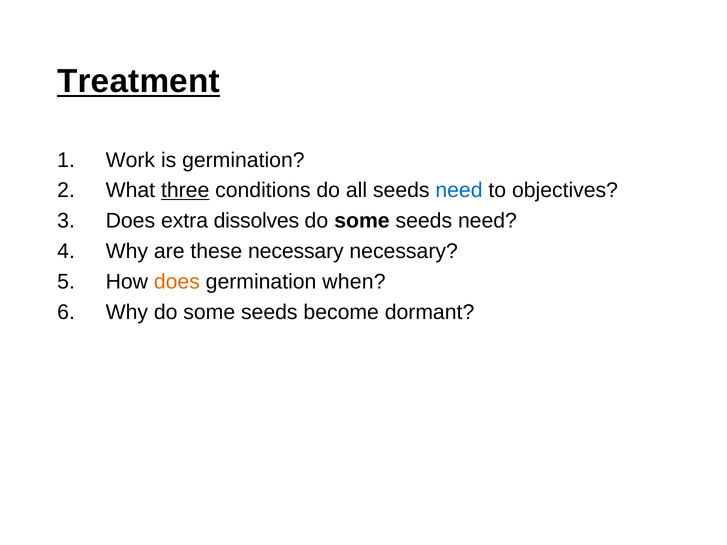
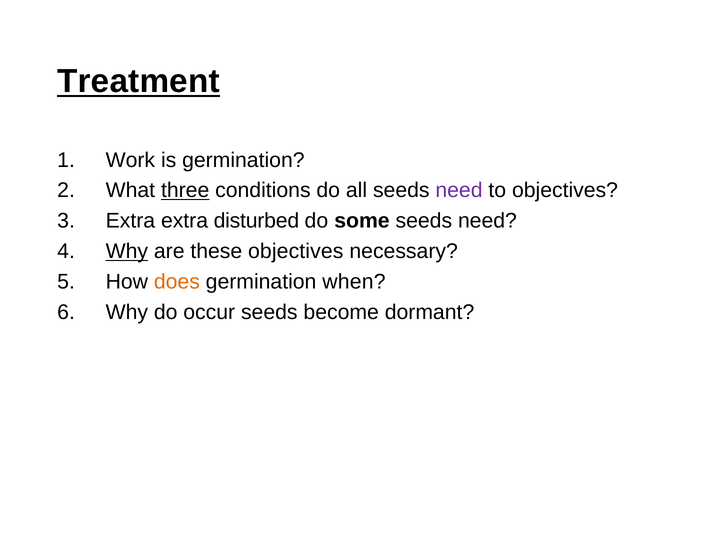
need colour: blue -> purple (459, 191)
Does: Does -> Extra (130, 221)
dissolves: dissolves -> disturbed (256, 221)
Why underline: none -> present (127, 252)
these necessary: necessary -> objectives (296, 252)
Why do some: some -> occur (209, 313)
